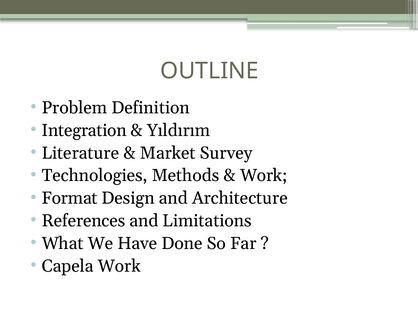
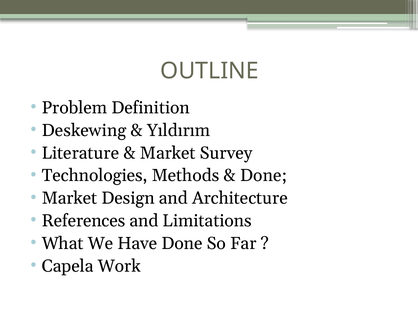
Integration: Integration -> Deskewing (84, 131)
Work: Work -> Done (264, 176)
Format: Format -> Market (70, 199)
